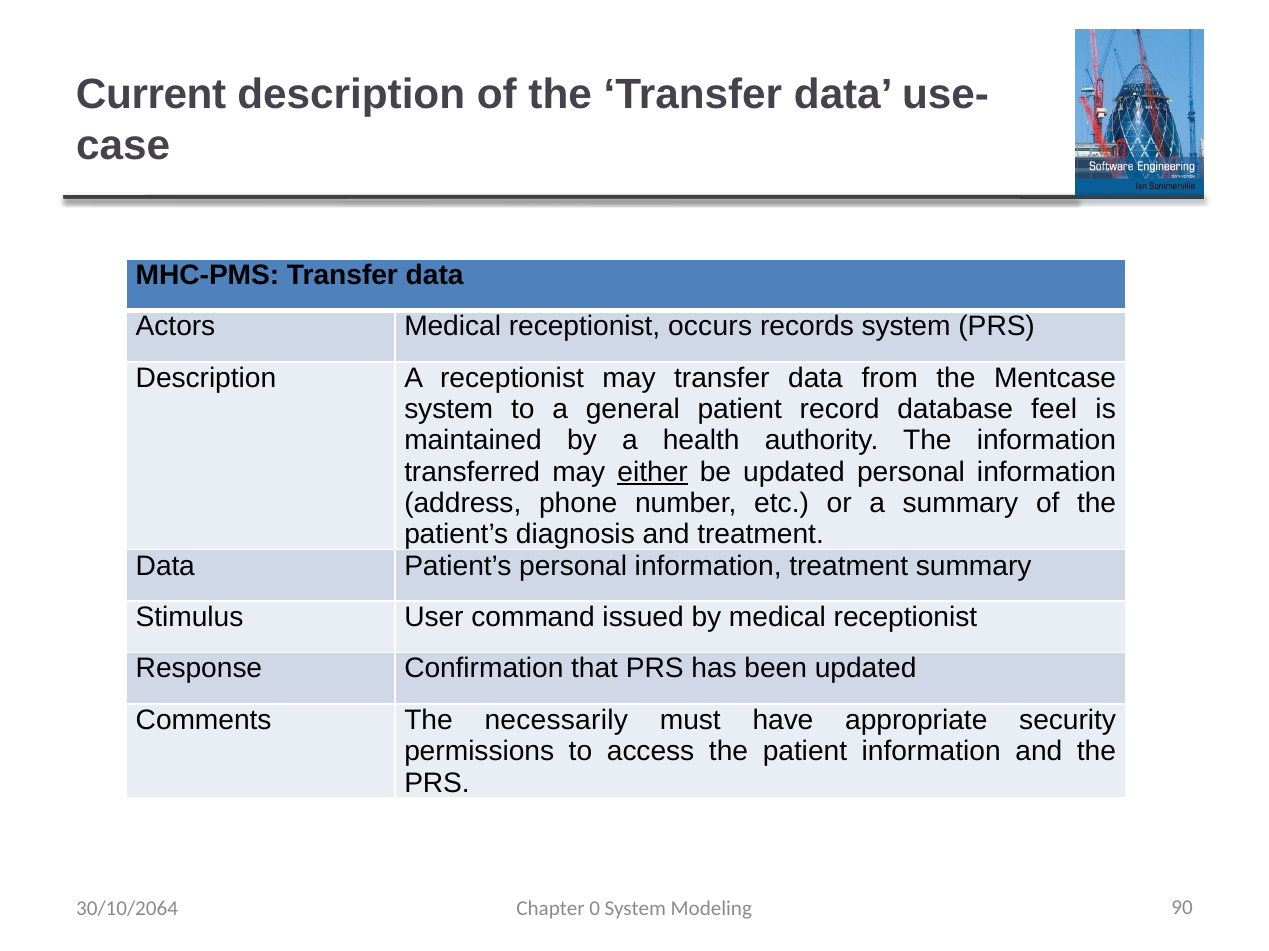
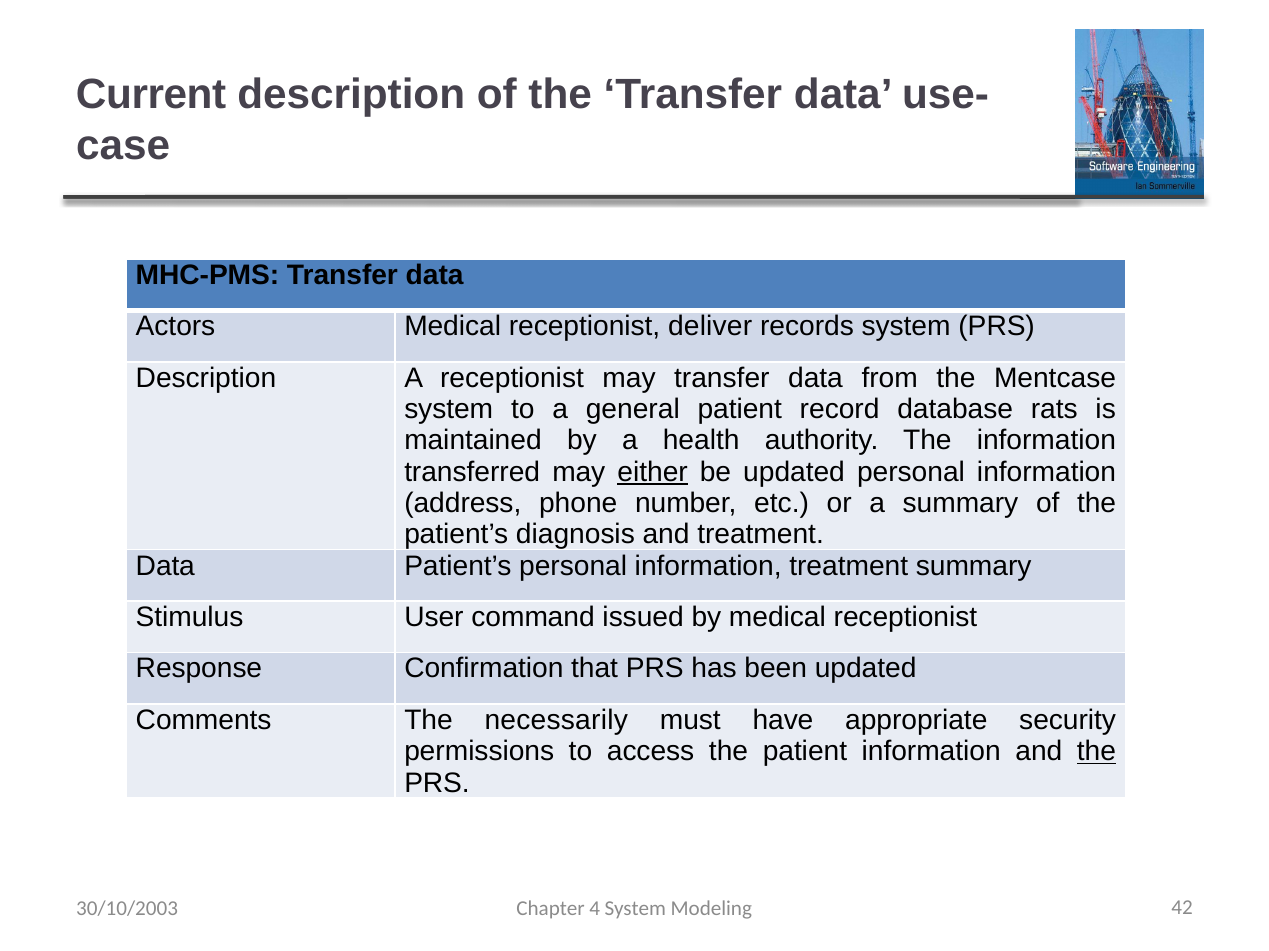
occurs: occurs -> deliver (710, 327)
feel: feel -> rats (1054, 410)
the underline: none -> present (1097, 752)
30/10/2064: 30/10/2064 -> 30/10/2003 (127, 909)
0: 0 -> 4 (595, 909)
90: 90 -> 42 (1182, 909)
